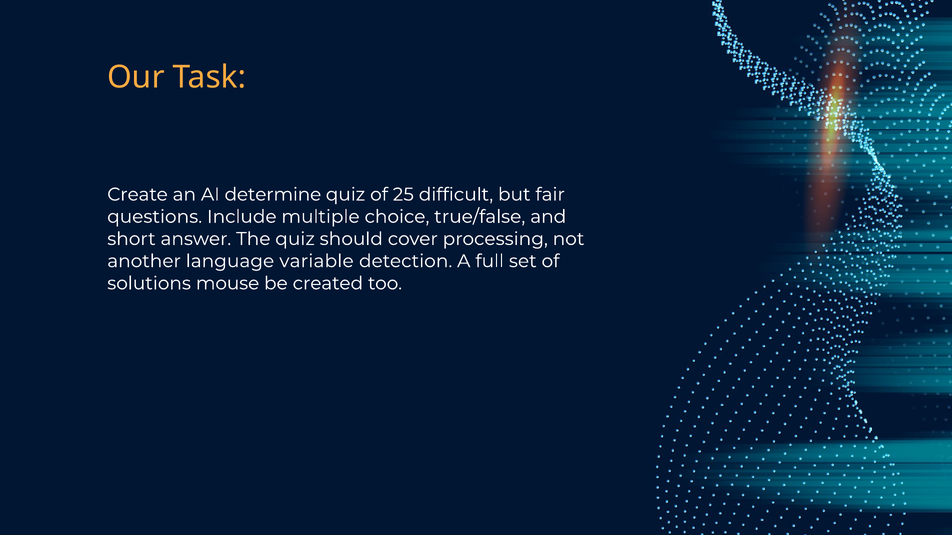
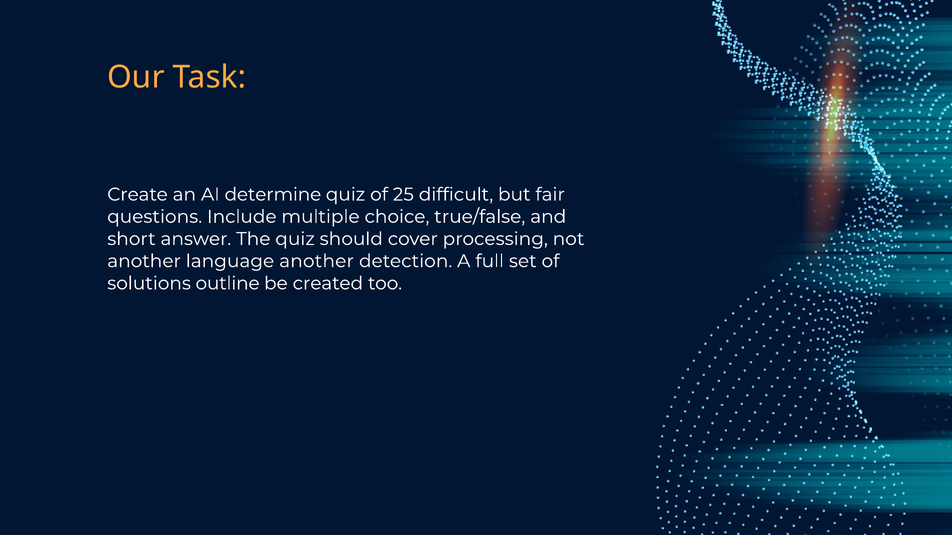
language variable: variable -> another (317, 261)
mouse: mouse -> outline (228, 284)
